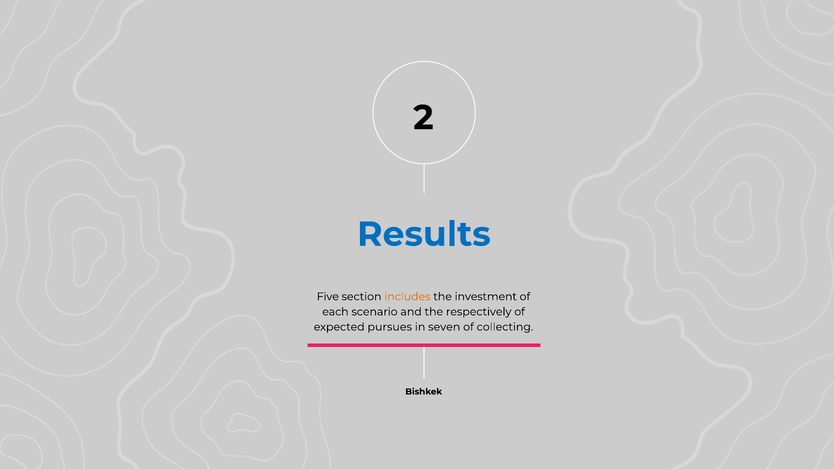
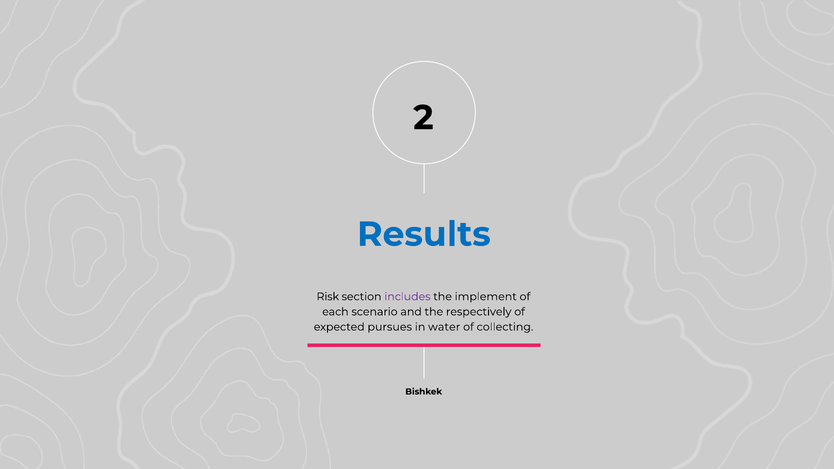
Five: Five -> Risk (328, 297)
includes colour: orange -> purple (407, 297)
investment: investment -> implement (486, 297)
seven: seven -> water (444, 327)
